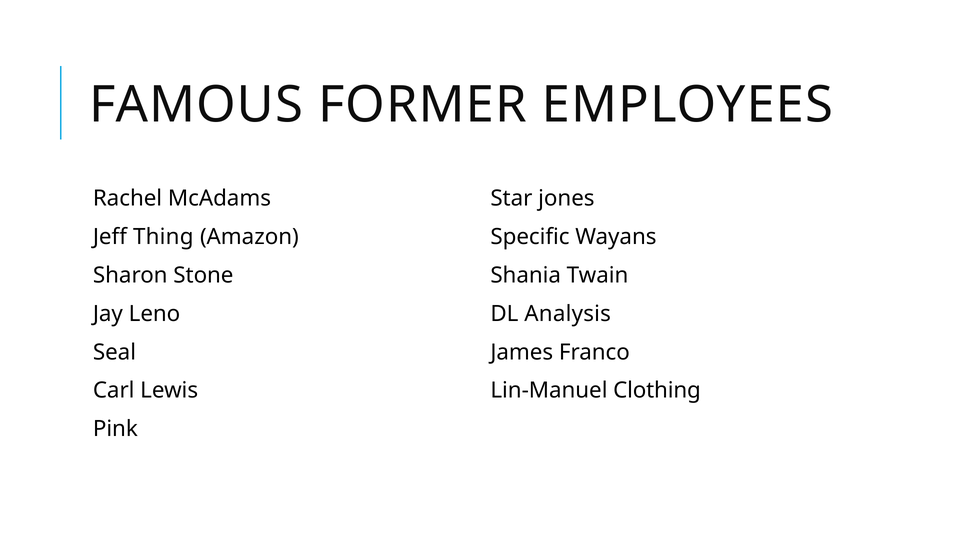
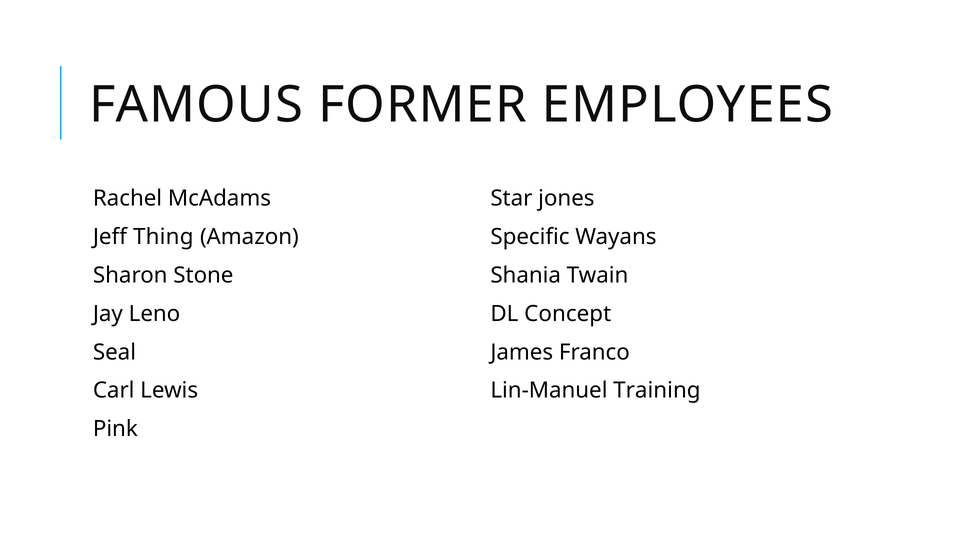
Analysis: Analysis -> Concept (568, 314)
Clothing: Clothing -> Training (657, 391)
